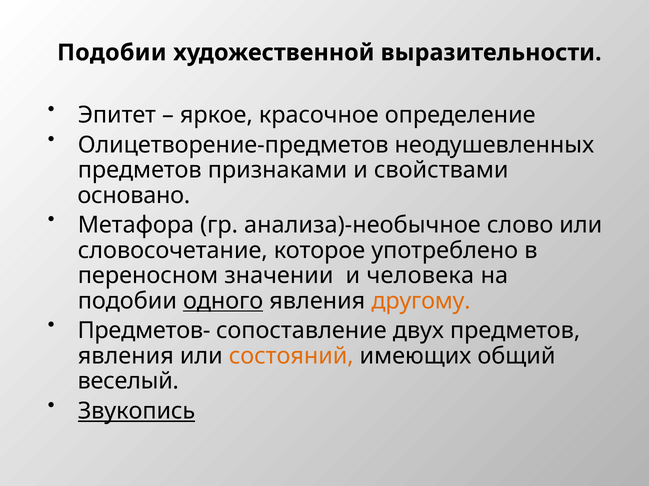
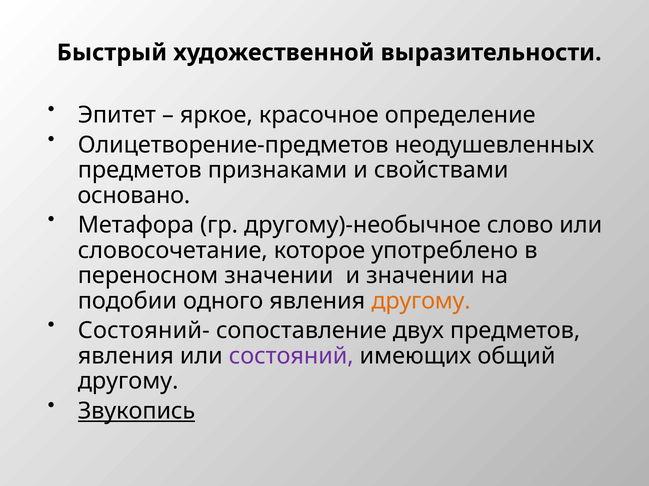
Подобии: Подобии -> Быстрый (112, 53)
анализа)-необычное: анализа)-необычное -> другому)-необычное (362, 225)
и человека: человека -> значении (420, 276)
одного underline: present -> none (223, 301)
Предметов-: Предметов- -> Состояний- (144, 331)
состояний colour: orange -> purple (291, 357)
веселый: веселый -> другому (128, 382)
